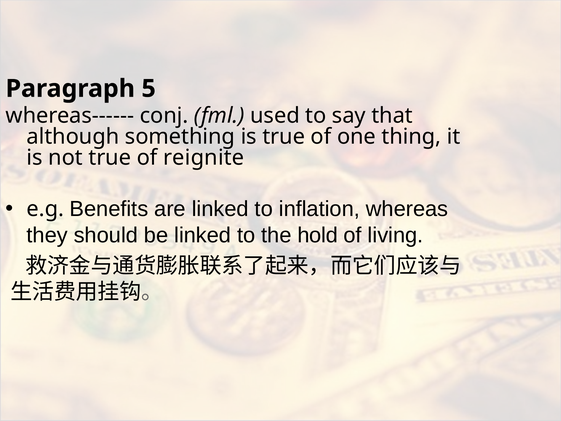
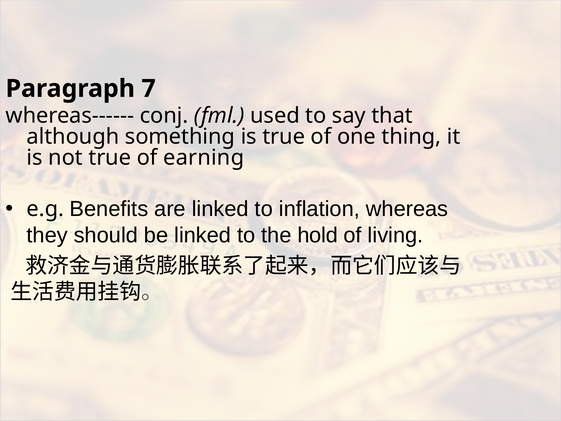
5: 5 -> 7 (149, 89)
reignite: reignite -> earning (204, 158)
